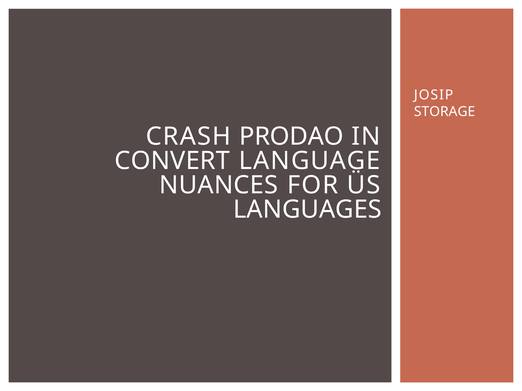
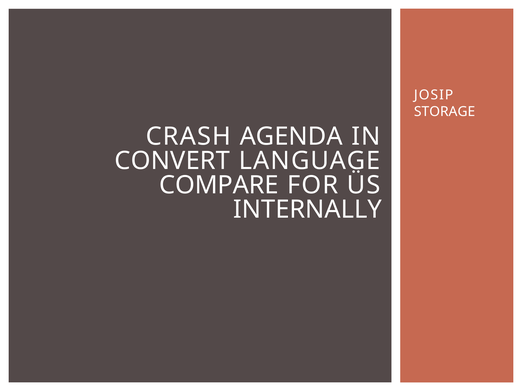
PRODAO: PRODAO -> AGENDA (291, 137)
NUANCES: NUANCES -> COMPARE (219, 185)
LANGUAGES: LANGUAGES -> INTERNALLY (308, 210)
